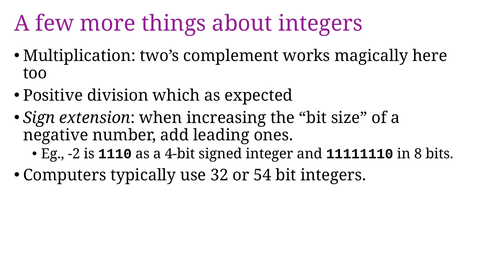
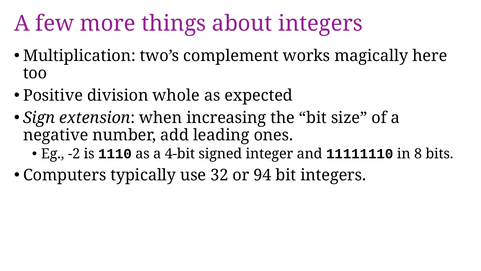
which: which -> whole (176, 95)
54: 54 -> 94 (262, 175)
